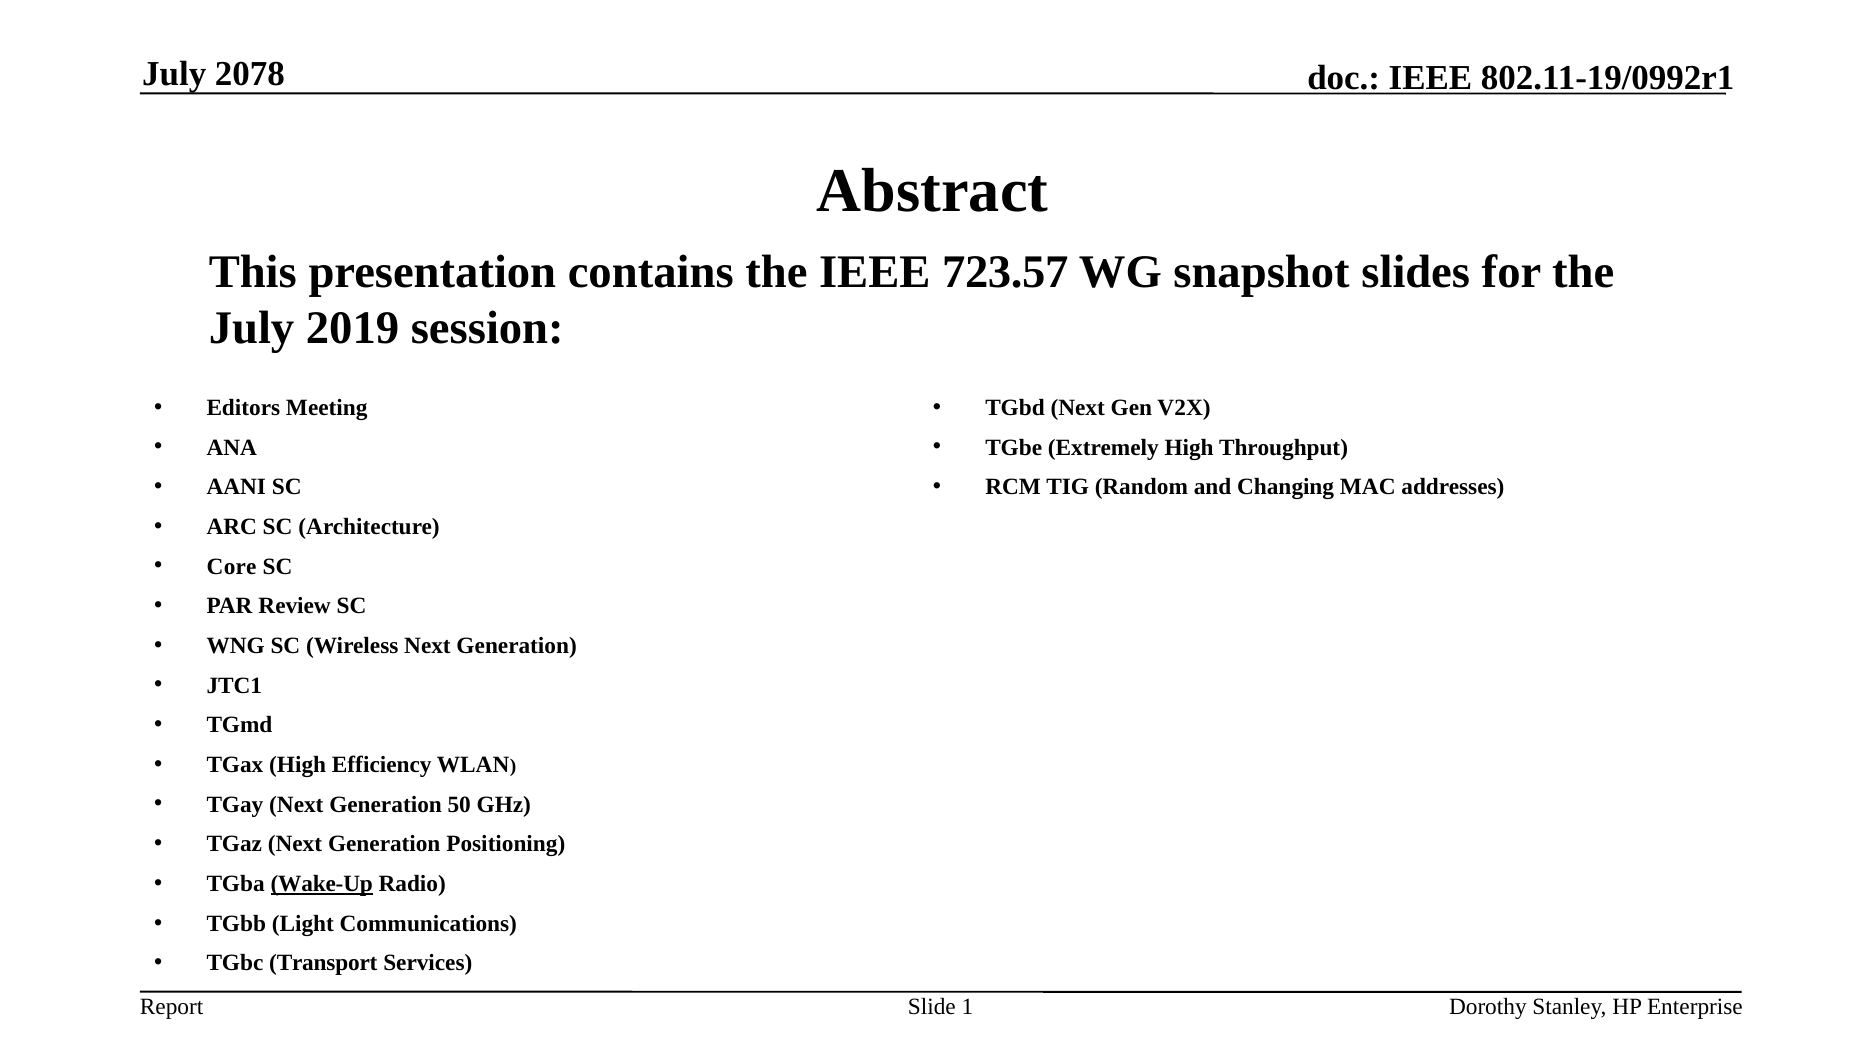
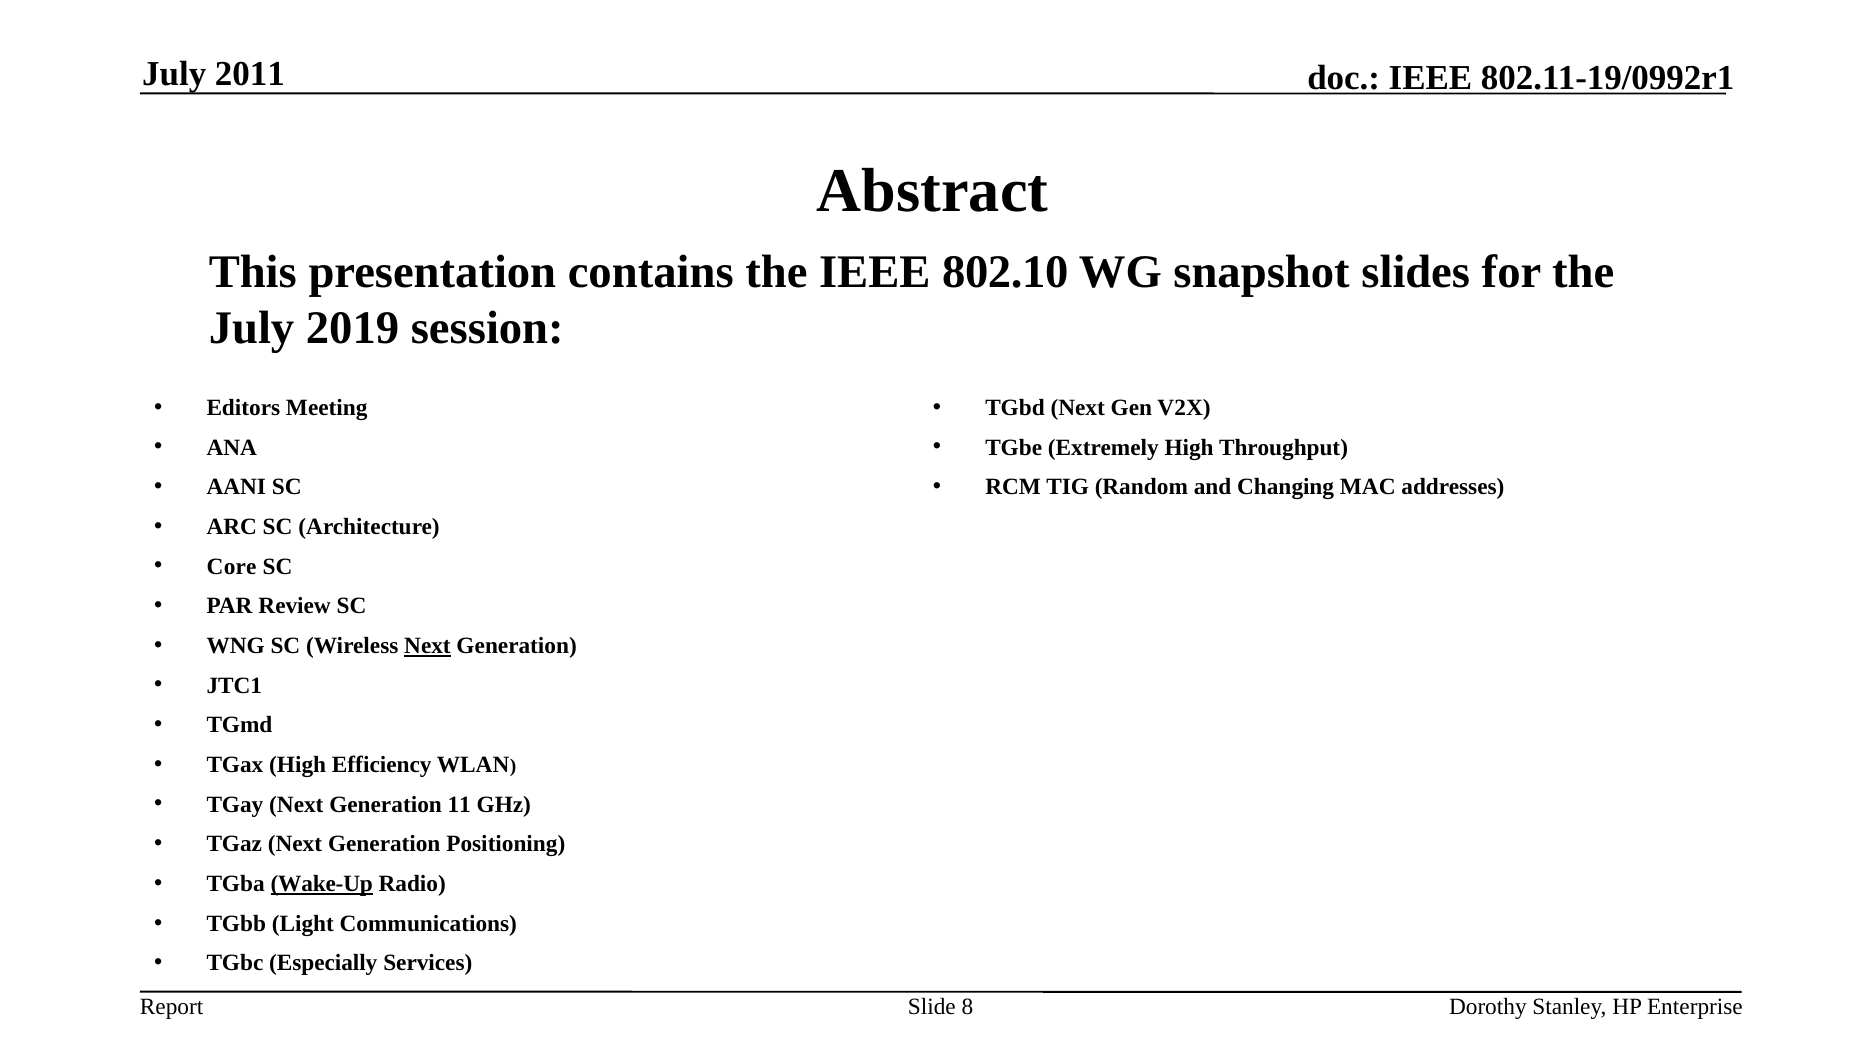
2078: 2078 -> 2011 (250, 74)
723.57: 723.57 -> 802.10 (1005, 271)
Next underline: none -> present (427, 646)
50: 50 -> 11 (459, 804)
Transport: Transport -> Especially (323, 963)
1: 1 -> 8 (967, 1007)
